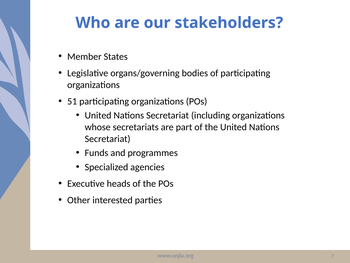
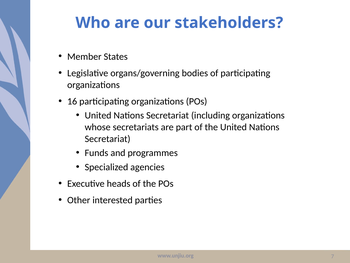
51: 51 -> 16 (72, 101)
